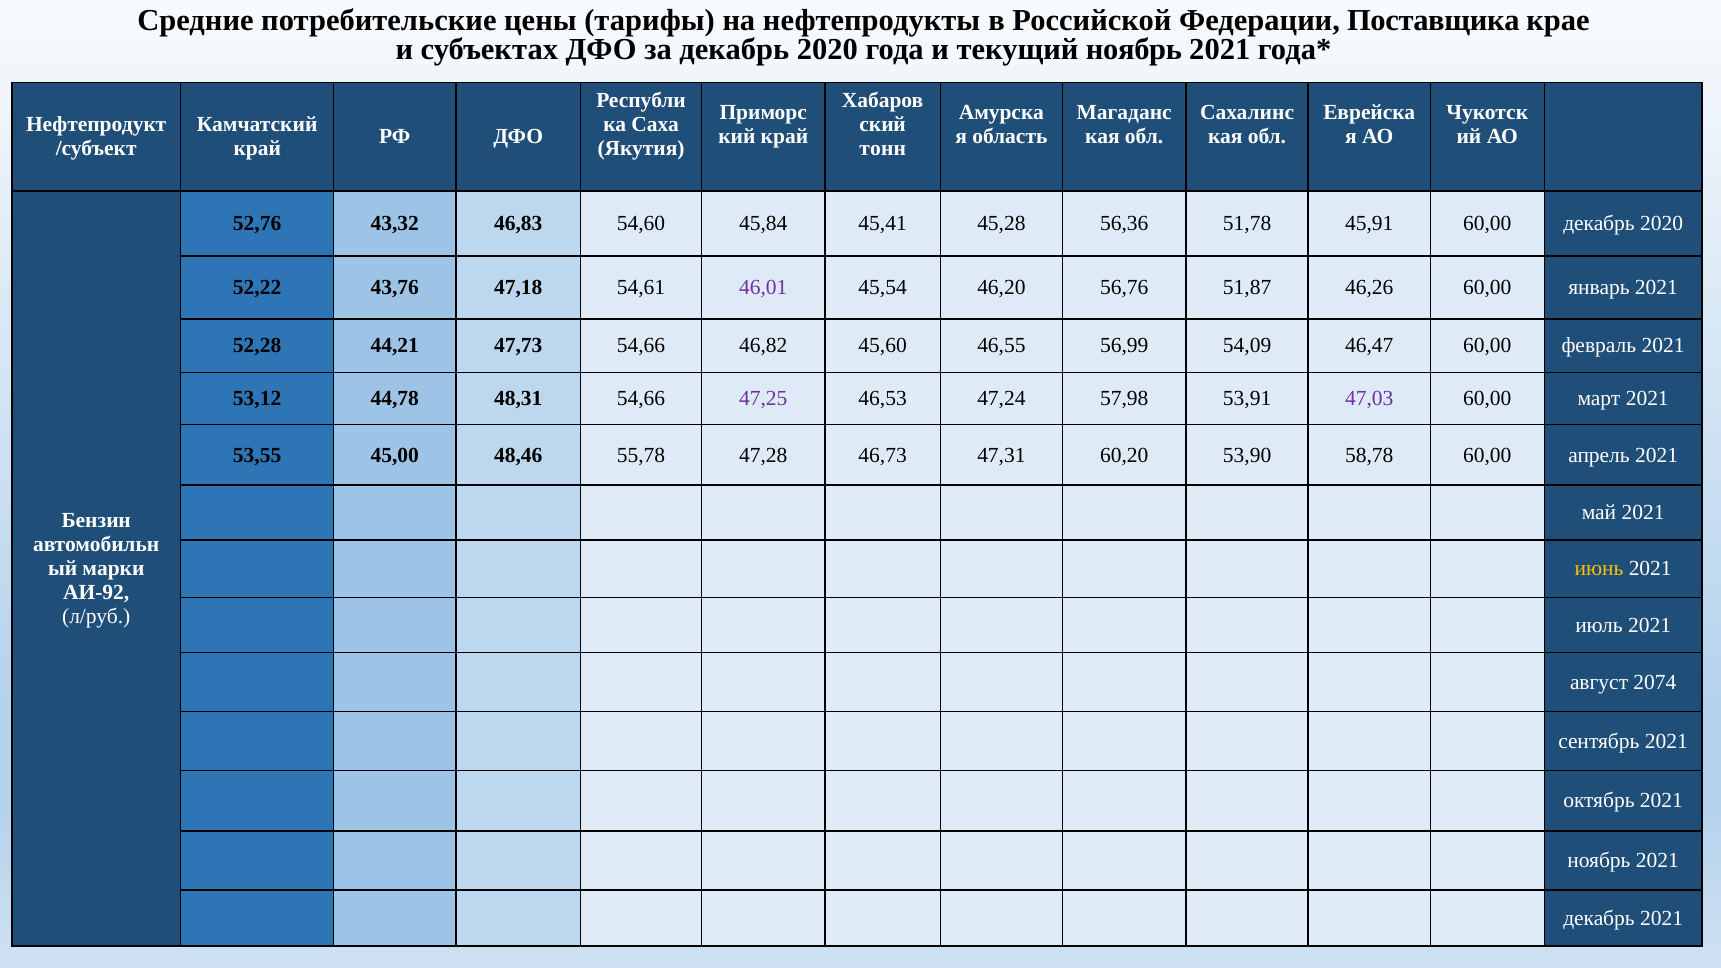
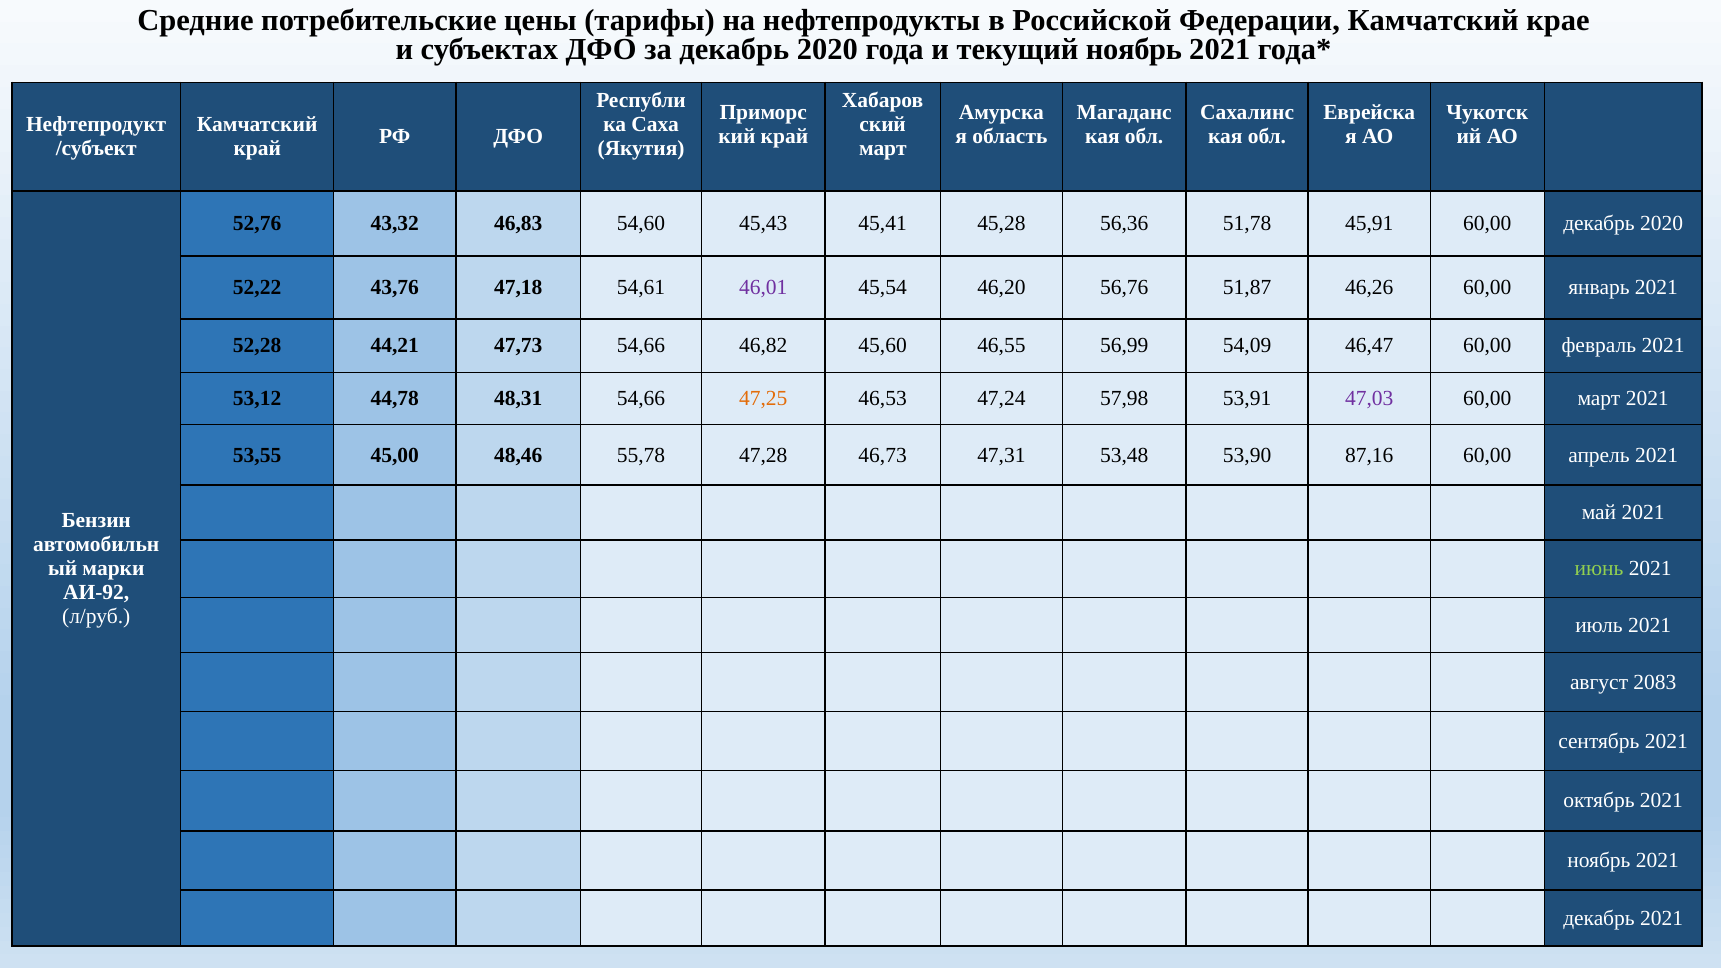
Федерации Поставщика: Поставщика -> Камчатский (1433, 20)
тонн: тонн -> март (883, 149)
45,84: 45,84 -> 45,43 (763, 224)
47,25 colour: purple -> orange (763, 399)
60,20: 60,20 -> 53,48 (1124, 455)
58,78: 58,78 -> 87,16 (1369, 455)
июнь colour: yellow -> light green (1599, 569)
2074: 2074 -> 2083 (1655, 682)
